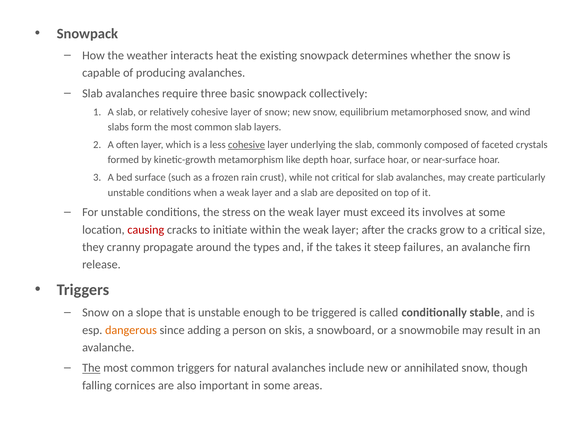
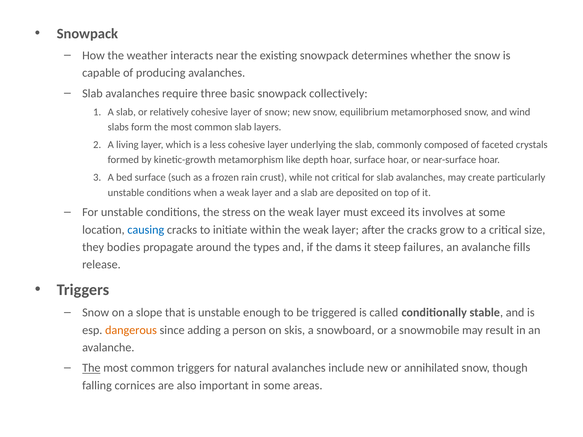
heat: heat -> near (227, 55)
often: often -> living (127, 145)
cohesive underline: present -> none (247, 145)
causing colour: red -> blue (146, 230)
cranny: cranny -> bodies (124, 247)
takes: takes -> dams (348, 247)
firn: firn -> fills (522, 247)
